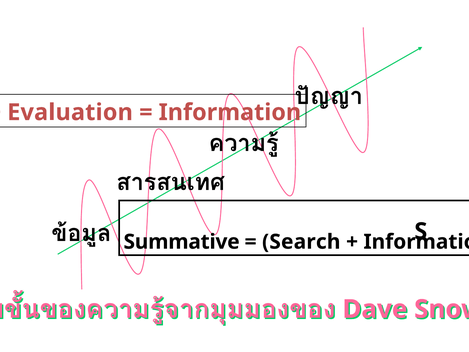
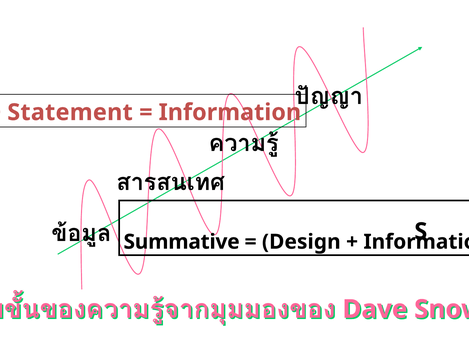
Evaluation: Evaluation -> Statement (70, 112)
Search: Search -> Design (301, 242)
